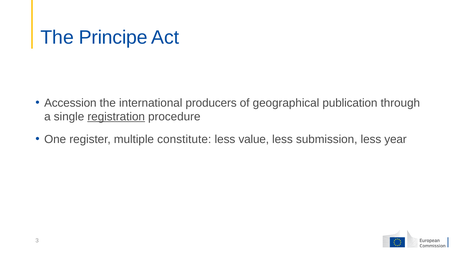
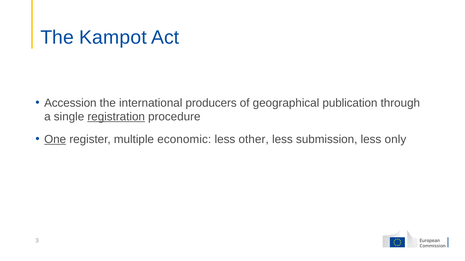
Principe: Principe -> Kampot (113, 38)
One underline: none -> present (55, 140)
constitute: constitute -> economic (184, 140)
value: value -> other (254, 140)
year: year -> only (395, 140)
